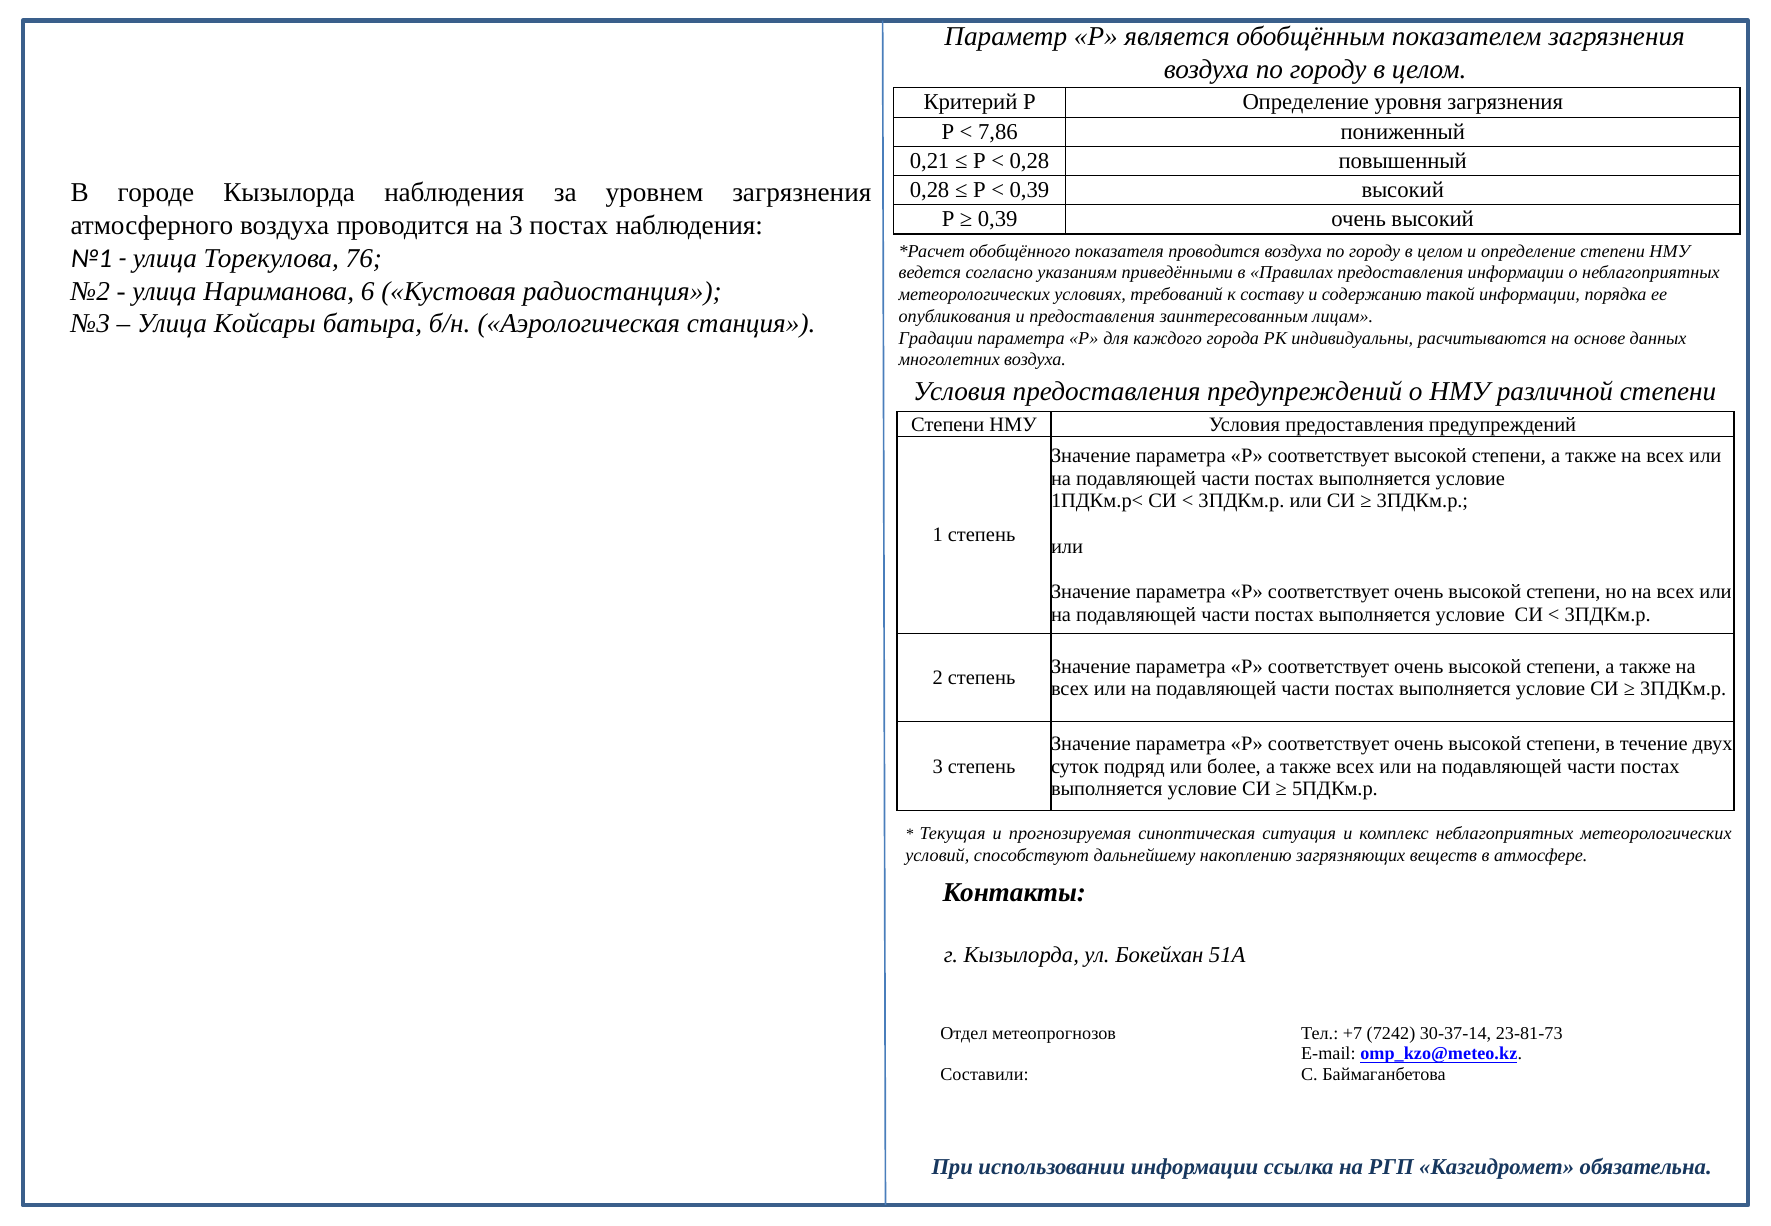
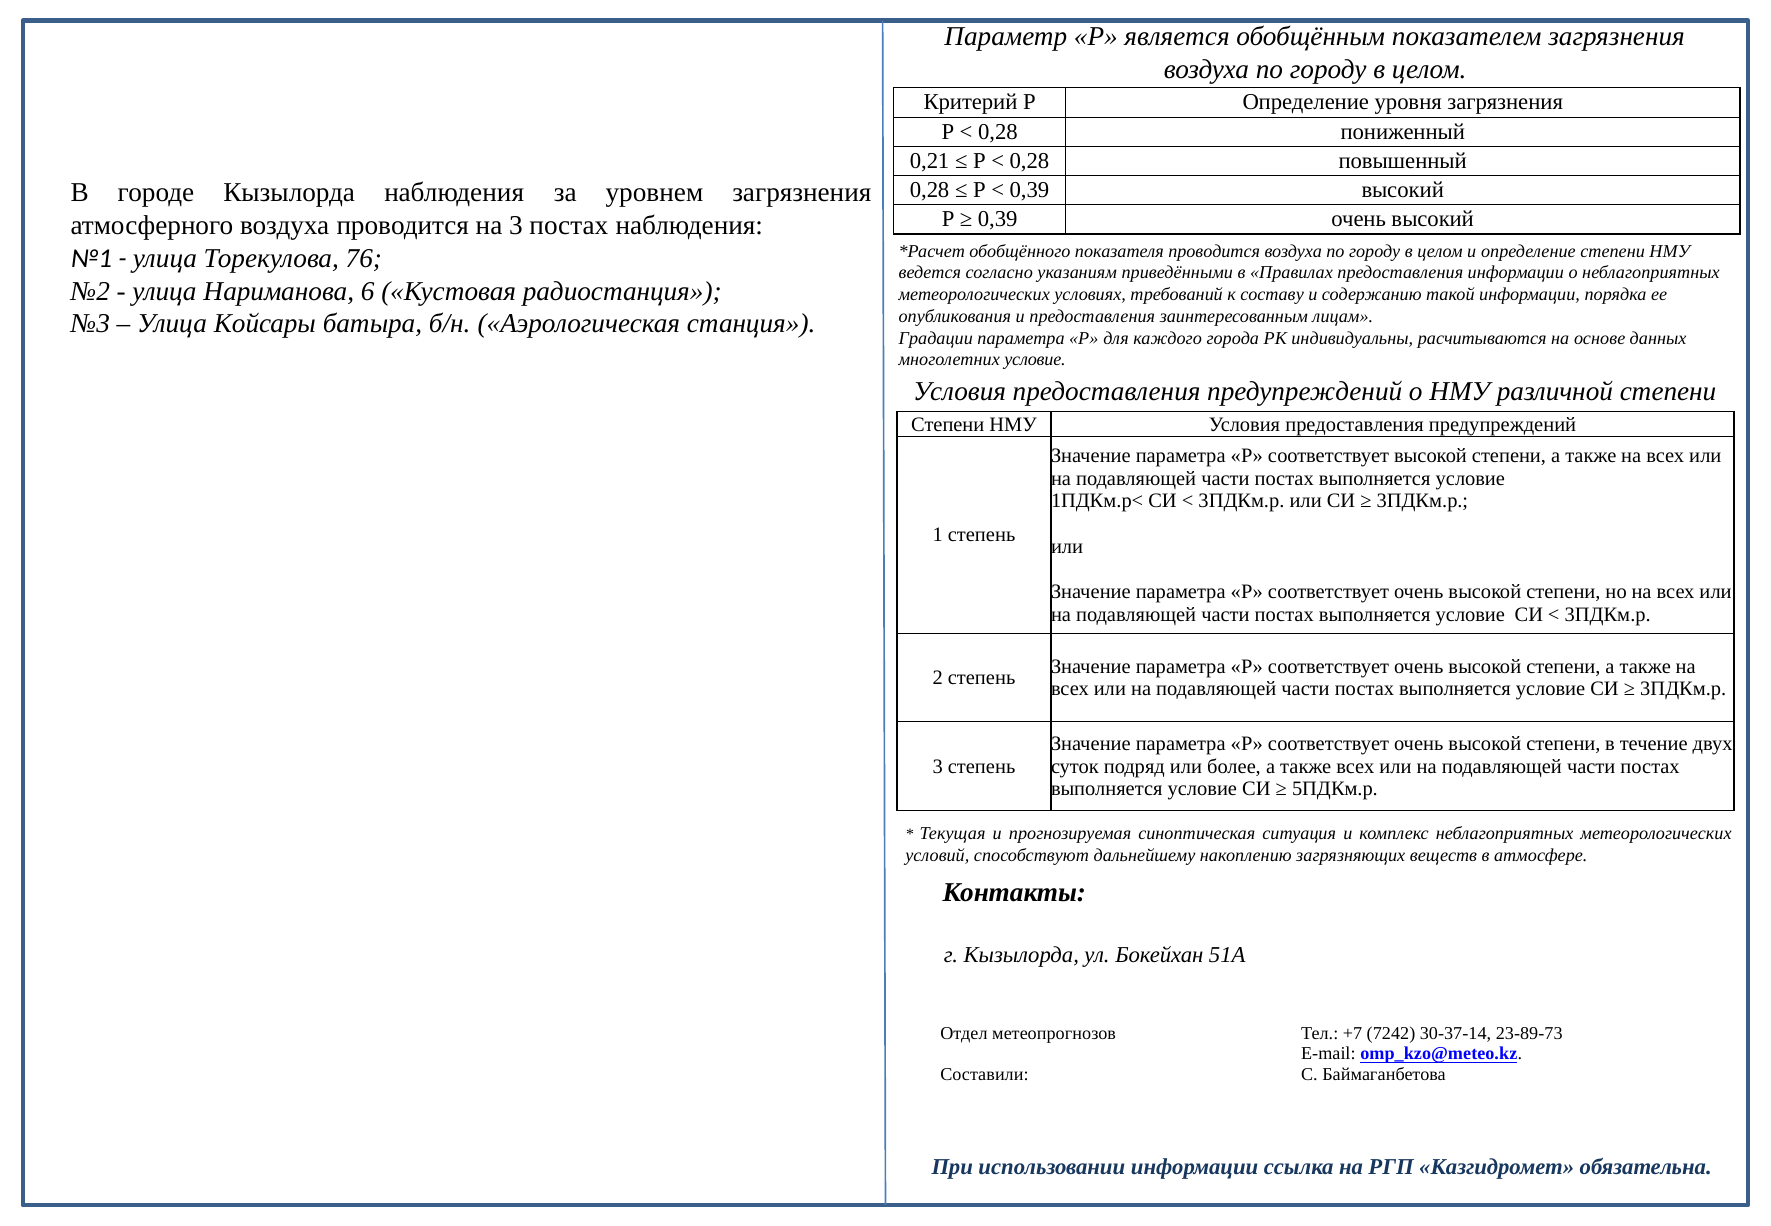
7,86: 7,86 -> 0,28 (998, 132)
многолетних воздуха: воздуха -> условие (1035, 360)
23-81-73: 23-81-73 -> 23-89-73 (1529, 1034)
